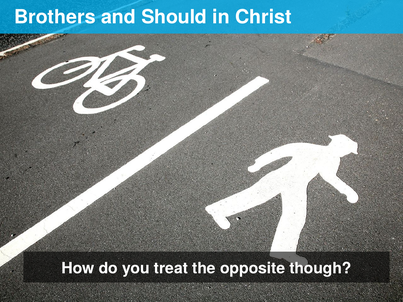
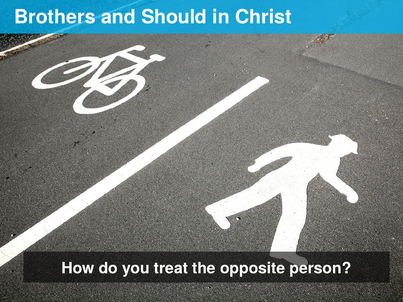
though: though -> person (320, 268)
